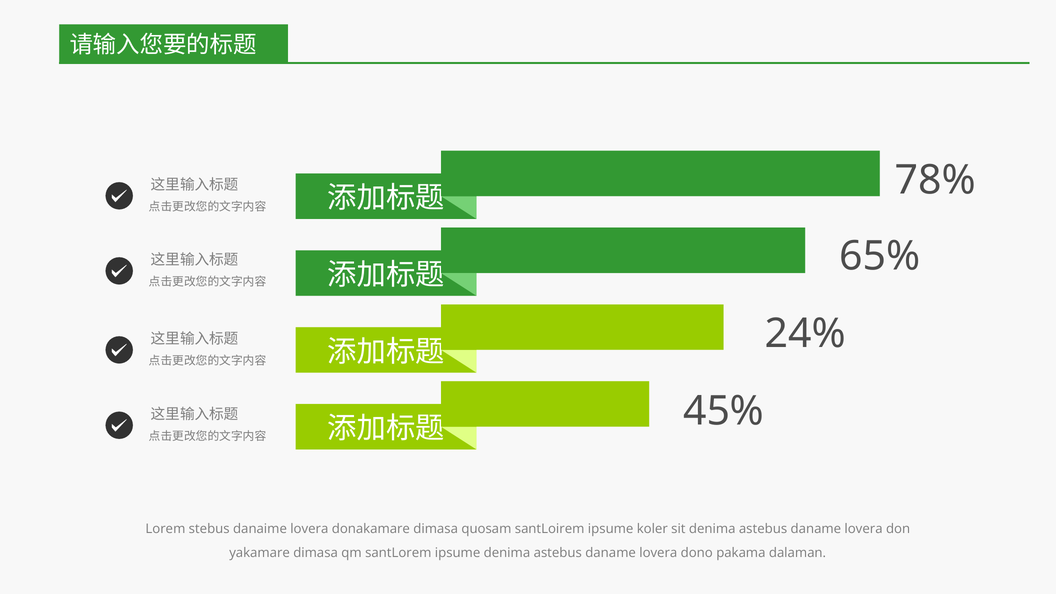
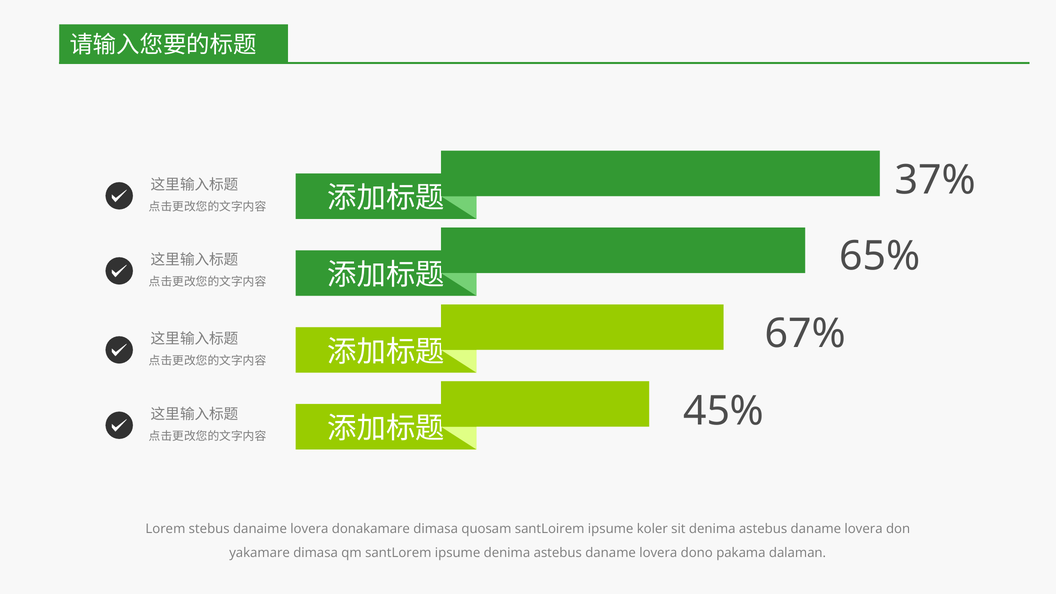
78%: 78% -> 37% (935, 180)
24%: 24% -> 67% (805, 334)
